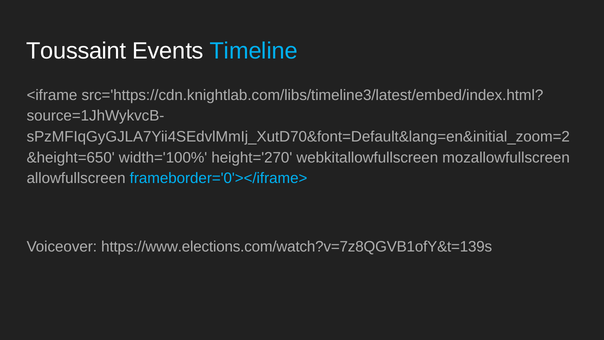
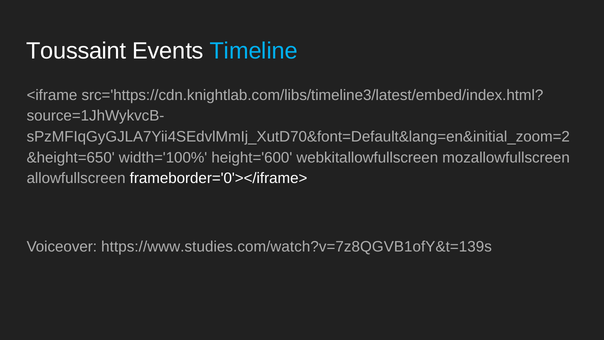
height='270: height='270 -> height='600 (252, 157)
frameborder='0'></iframe> colour: light blue -> white (219, 178)
https://www.elections.com/watch?v=7z8QGVB1ofY&t=139s: https://www.elections.com/watch?v=7z8QGVB1ofY&t=139s -> https://www.studies.com/watch?v=7z8QGVB1ofY&t=139s (297, 247)
